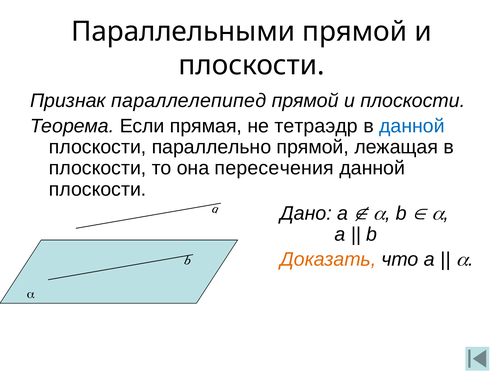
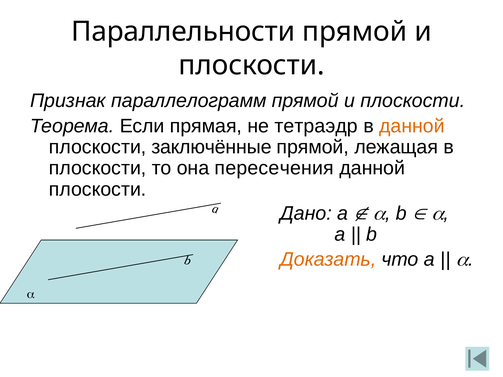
Параллельными: Параллельными -> Параллельности (183, 32)
параллелепипед: параллелепипед -> параллелограмм (189, 101)
данной colour: blue -> orange (412, 126)
параллельно: параллельно -> заключённые (212, 147)
